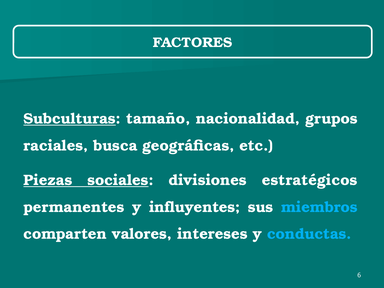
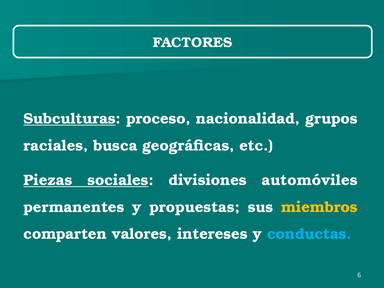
tamaño: tamaño -> proceso (158, 119)
estratégicos: estratégicos -> automóviles (310, 180)
influyentes: influyentes -> propuestas (195, 207)
miembros colour: light blue -> yellow (319, 207)
